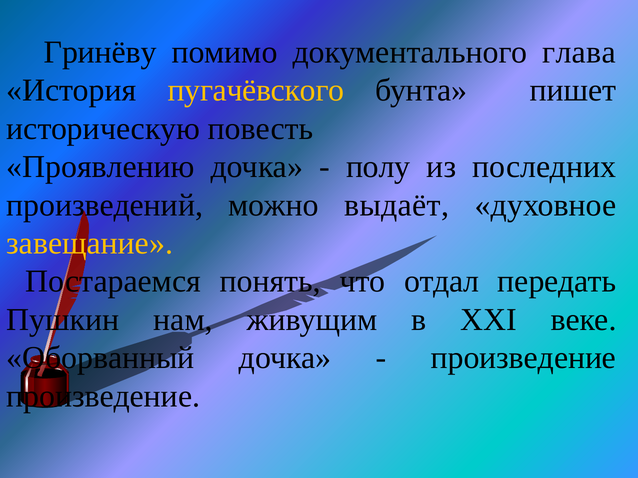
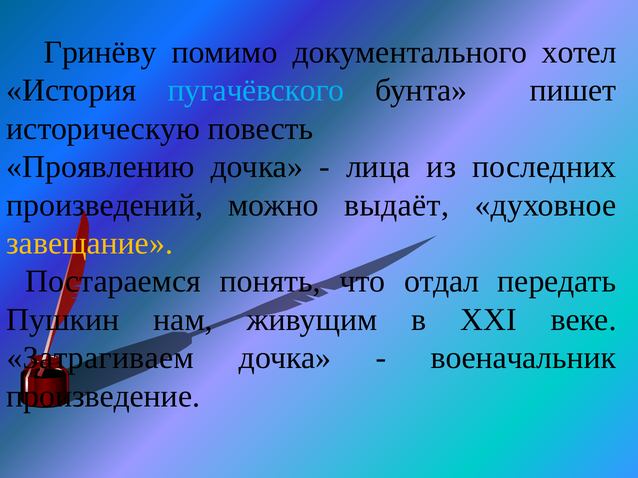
глава: глава -> хотел (579, 52)
пугачёвского colour: yellow -> light blue (256, 90)
полу: полу -> лица (378, 167)
Оборванный: Оборванный -> Затрагиваем (100, 358)
произведение: произведение -> военачальник (523, 358)
